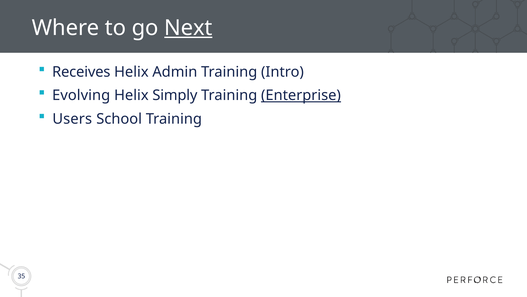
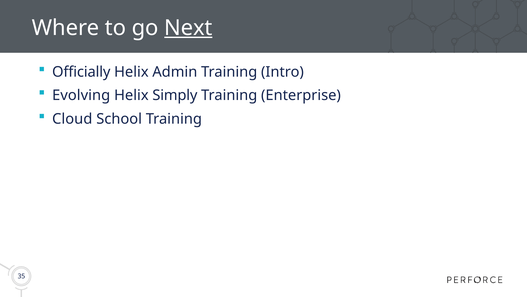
Receives: Receives -> Officially (81, 72)
Enterprise underline: present -> none (301, 95)
Users: Users -> Cloud (72, 119)
